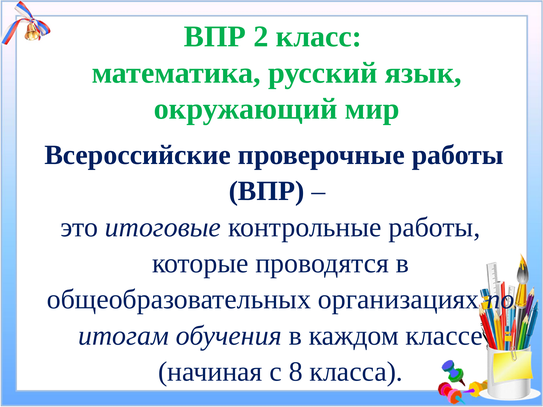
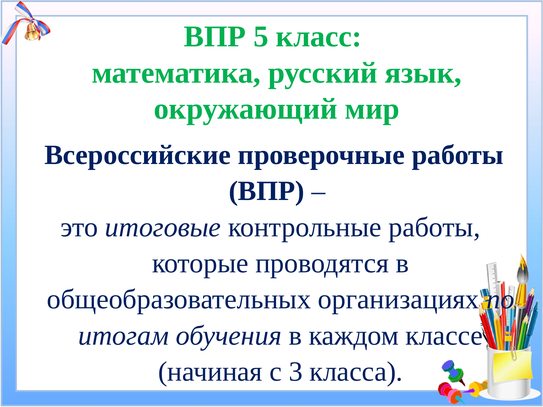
2: 2 -> 5 (261, 37)
8: 8 -> 3 (296, 372)
